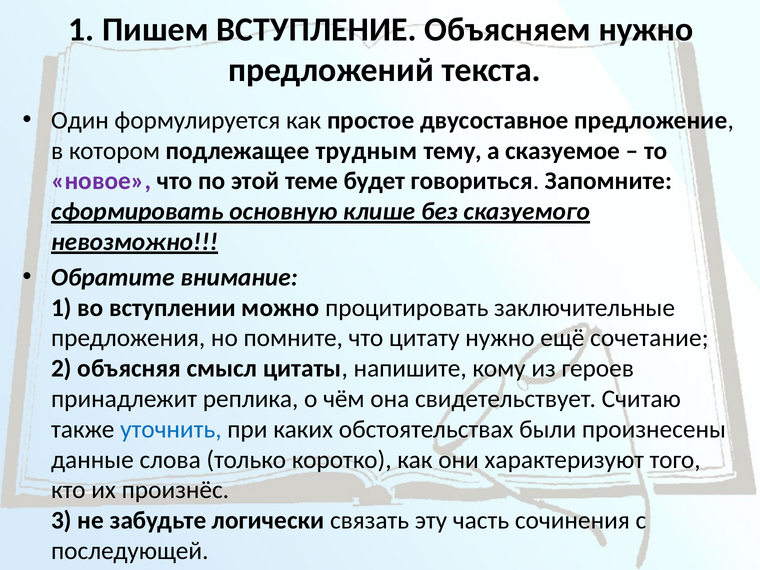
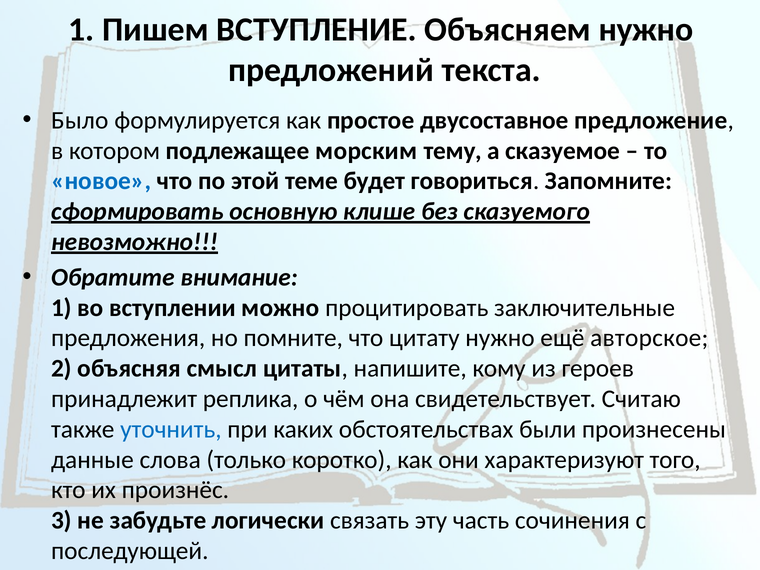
Один: Один -> Было (80, 120)
трудным: трудным -> морским (366, 151)
новое colour: purple -> blue (101, 181)
сочетание: сочетание -> авторское (649, 338)
